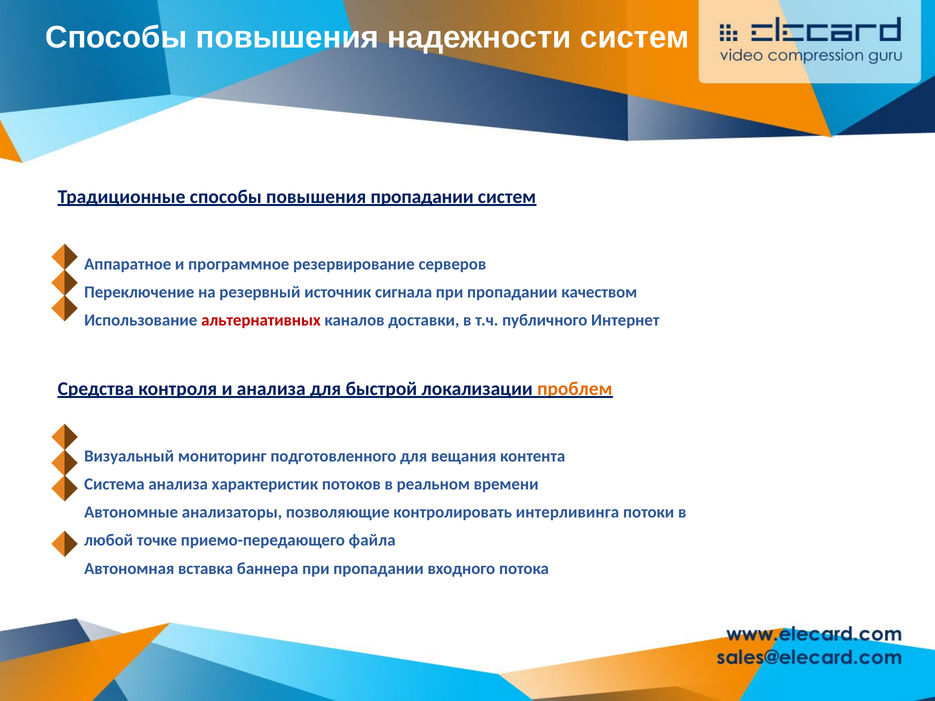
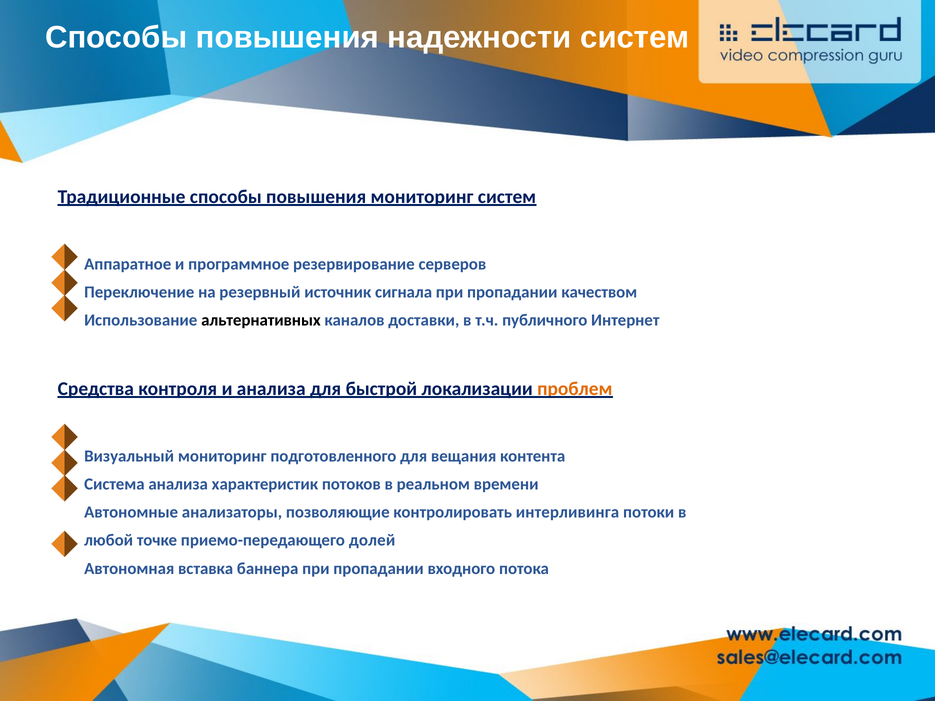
повышения пропадании: пропадании -> мониторинг (422, 197)
альтернативных colour: red -> black (261, 320)
файла: файла -> долей (372, 541)
